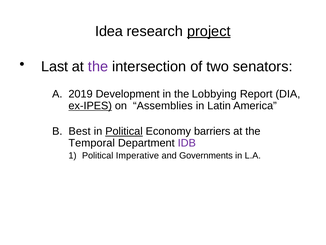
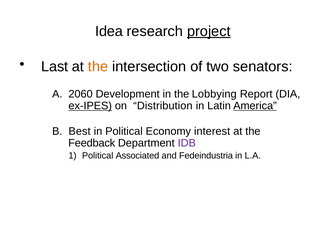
the colour: purple -> orange (98, 66)
2019: 2019 -> 2060 (81, 94)
Assemblies: Assemblies -> Distribution (163, 106)
America underline: none -> present (255, 106)
Political underline: present -> none (124, 131)
barriers: barriers -> interest (212, 131)
Temporal: Temporal -> Feedback (92, 143)
Imperative: Imperative -> Associated (137, 155)
Governments: Governments -> Fedeindustria (206, 155)
